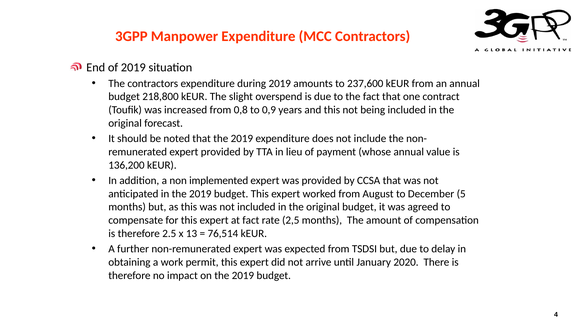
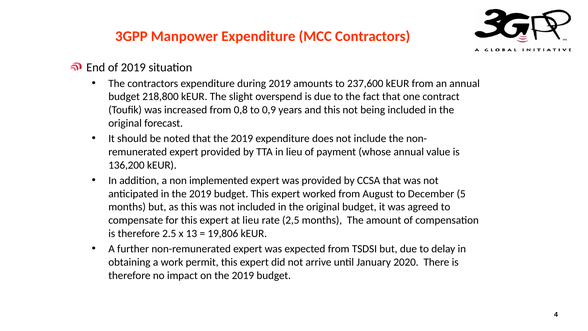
at fact: fact -> lieu (251, 220)
76,514: 76,514 -> 19,806 (223, 233)
